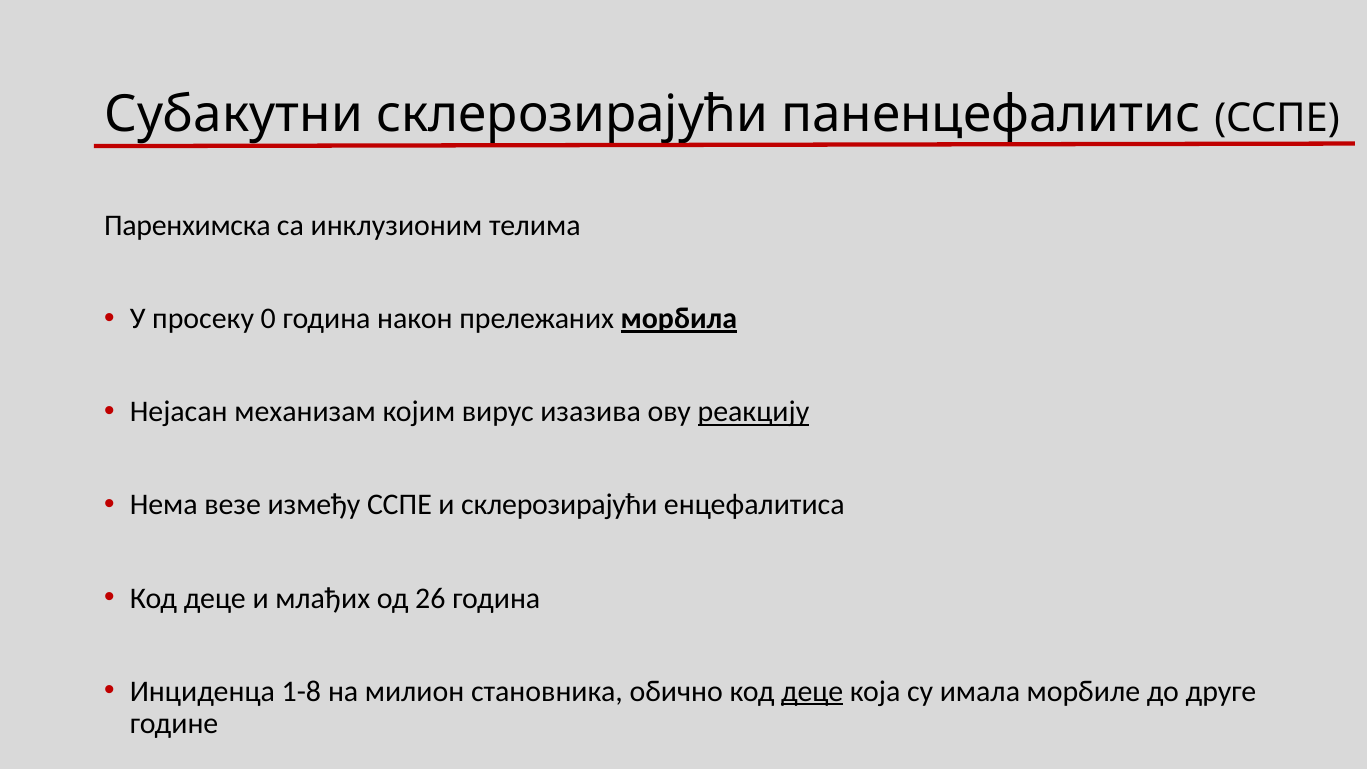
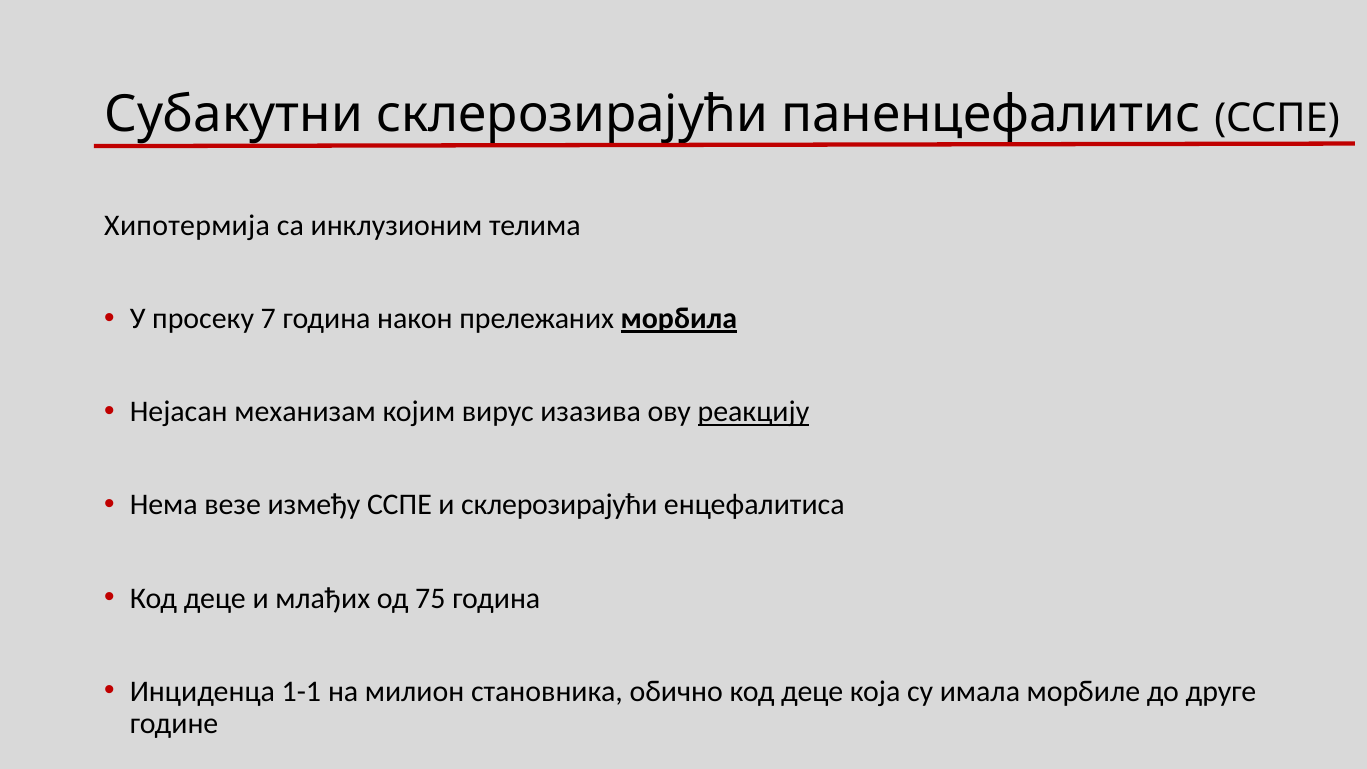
Паренхимска: Паренхимска -> Хипотермија (187, 226)
0: 0 -> 7 (268, 319)
26: 26 -> 75 (430, 598)
1-8: 1-8 -> 1-1 (301, 691)
деце underline: present -> none (812, 691)
